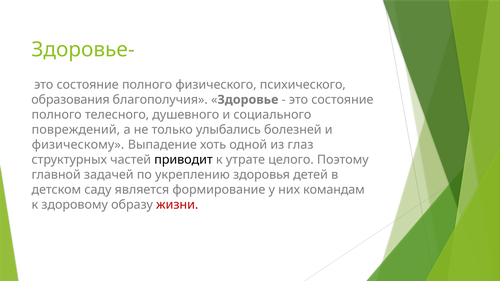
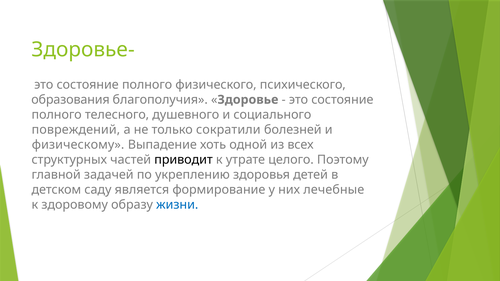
улыбались: улыбались -> сократили (228, 130)
глаз: глаз -> всех (301, 145)
командам: командам -> лечебные (334, 190)
жизни colour: red -> blue (177, 205)
